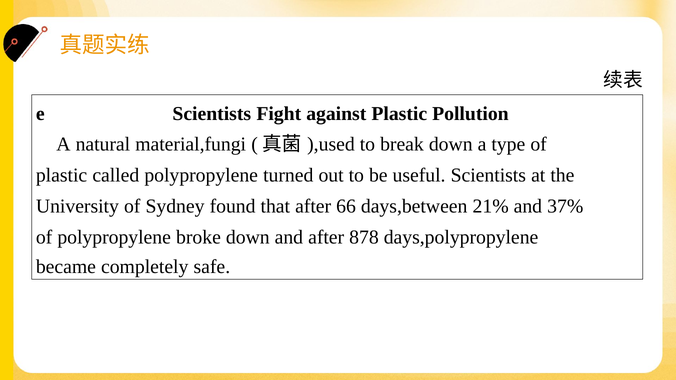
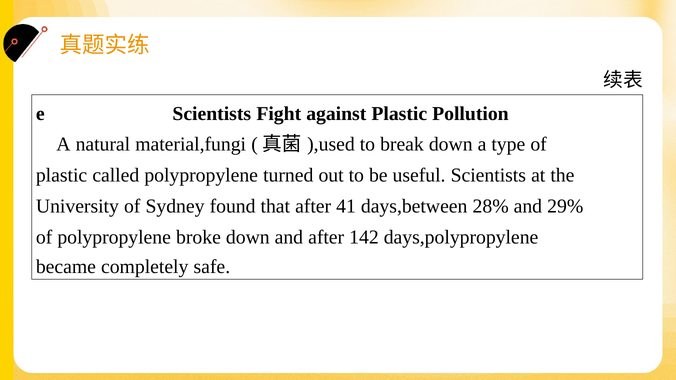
66: 66 -> 41 (346, 207)
21%: 21% -> 28% (491, 207)
37%: 37% -> 29% (565, 207)
878: 878 -> 142 (364, 237)
